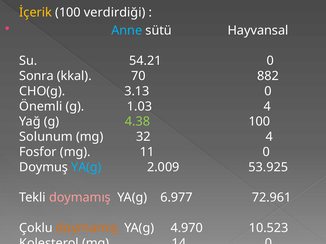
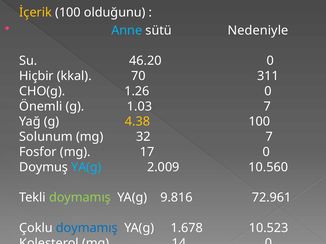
verdirdiği: verdirdiği -> olduğunu (115, 13)
Hayvansal: Hayvansal -> Nedeniyle (258, 30)
54.21: 54.21 -> 46.20 (145, 61)
Sonra: Sonra -> Hiçbir (36, 76)
882: 882 -> 311 (268, 76)
3.13: 3.13 -> 1.26 (137, 91)
1.03 4: 4 -> 7 (267, 107)
4.38 colour: light green -> yellow (137, 122)
32 4: 4 -> 7 (269, 137)
11: 11 -> 17 (147, 152)
53.925: 53.925 -> 10.560 (268, 167)
doymamış colour: pink -> light green (80, 198)
6.977: 6.977 -> 9.816 (177, 198)
doymamış colour: orange -> blue (87, 228)
4.970: 4.970 -> 1.678 (187, 228)
